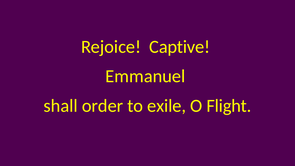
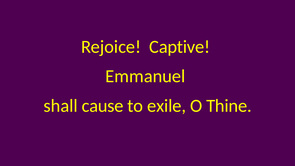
order: order -> cause (103, 106)
Flight: Flight -> Thine (229, 106)
